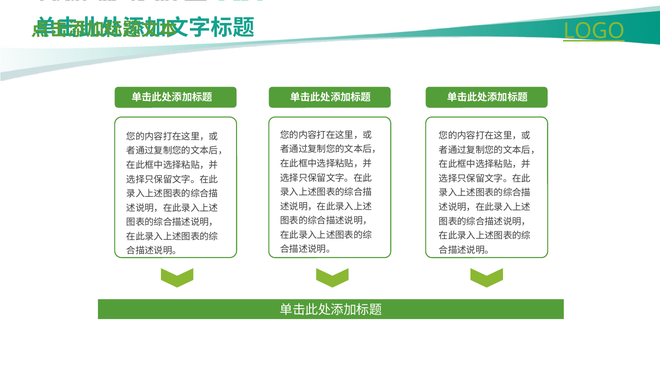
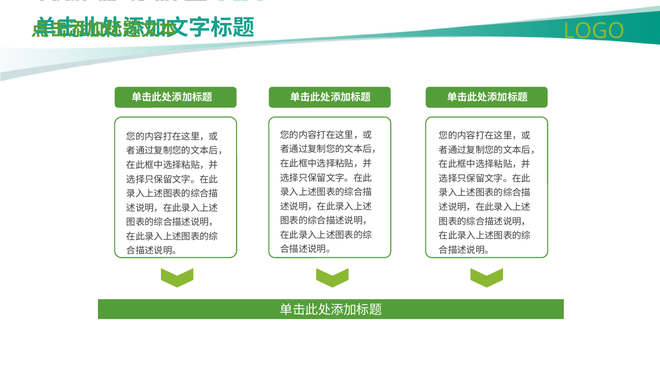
LOGO underline: present -> none (594, 31)
